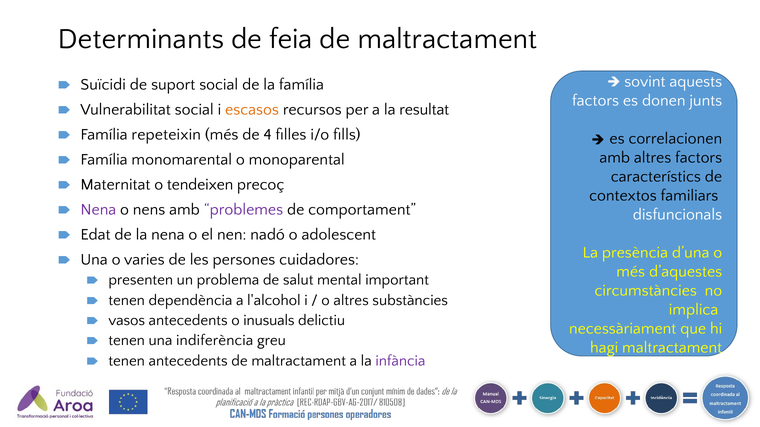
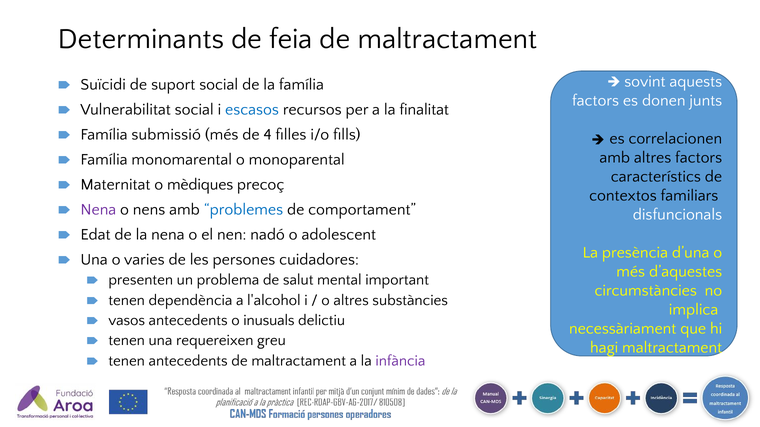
escasos colour: orange -> blue (252, 109)
resultat: resultat -> finalitat (424, 109)
repeteixin: repeteixin -> submissió (166, 135)
tendeixen: tendeixen -> mèdiques (200, 185)
problemes colour: purple -> blue (243, 210)
indiferència: indiferència -> requereixen (215, 341)
